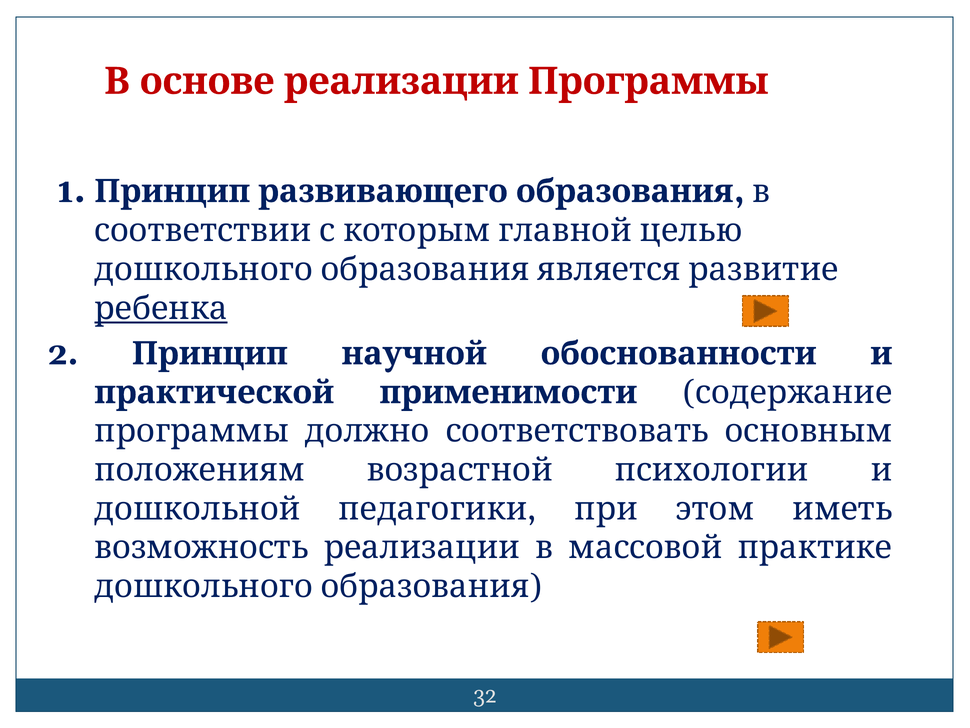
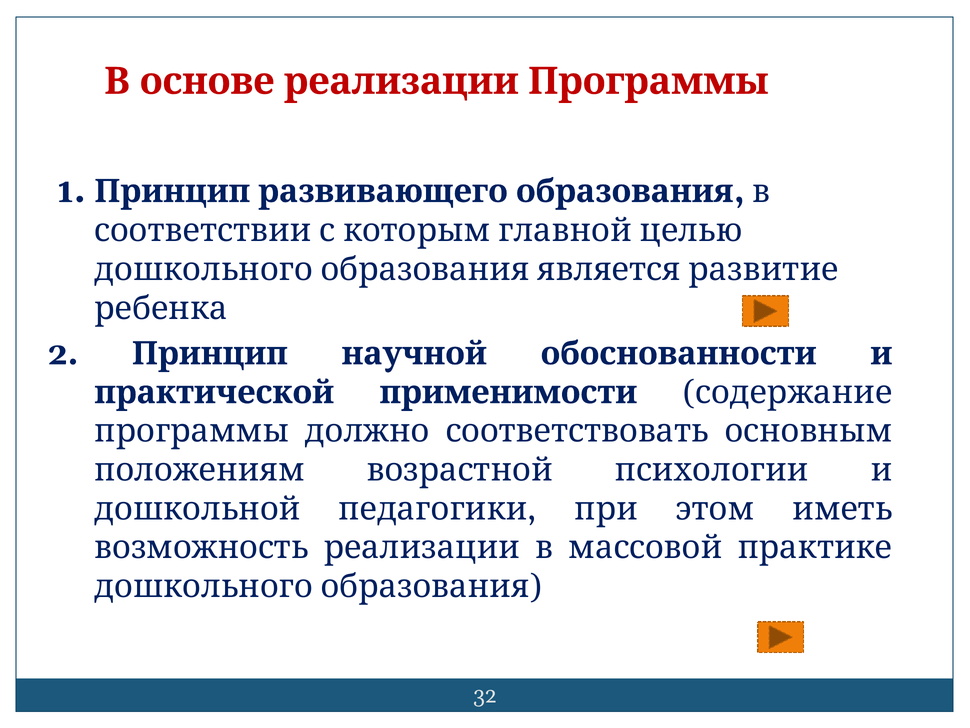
ребенка underline: present -> none (161, 308)
